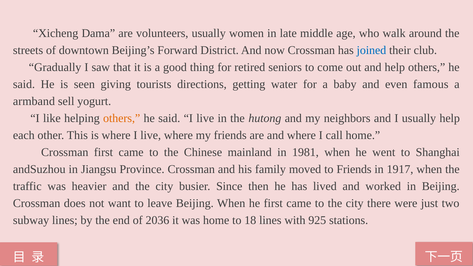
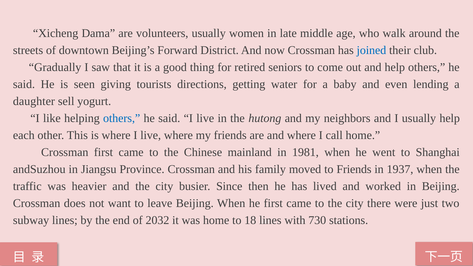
famous: famous -> lending (431, 84)
armband: armband -> daughter (34, 101)
others colour: orange -> blue (122, 118)
1917: 1917 -> 1937 (400, 169)
2036: 2036 -> 2032 (157, 220)
925: 925 -> 730 (317, 220)
